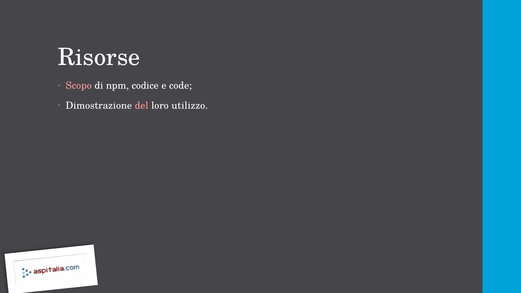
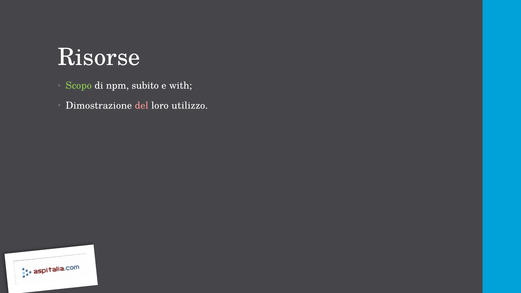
Scopo colour: pink -> light green (79, 86)
codice: codice -> subito (145, 86)
code: code -> with (181, 86)
